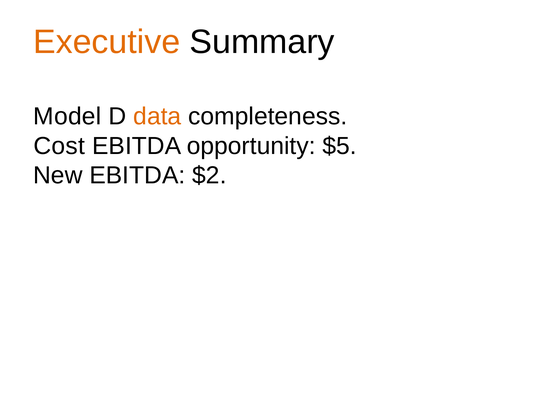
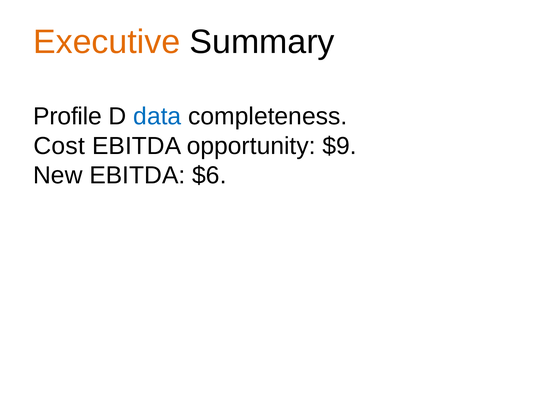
Model: Model -> Profile (68, 116)
data colour: orange -> blue (157, 116)
$5: $5 -> $9 (340, 146)
$2: $2 -> $6 (209, 176)
